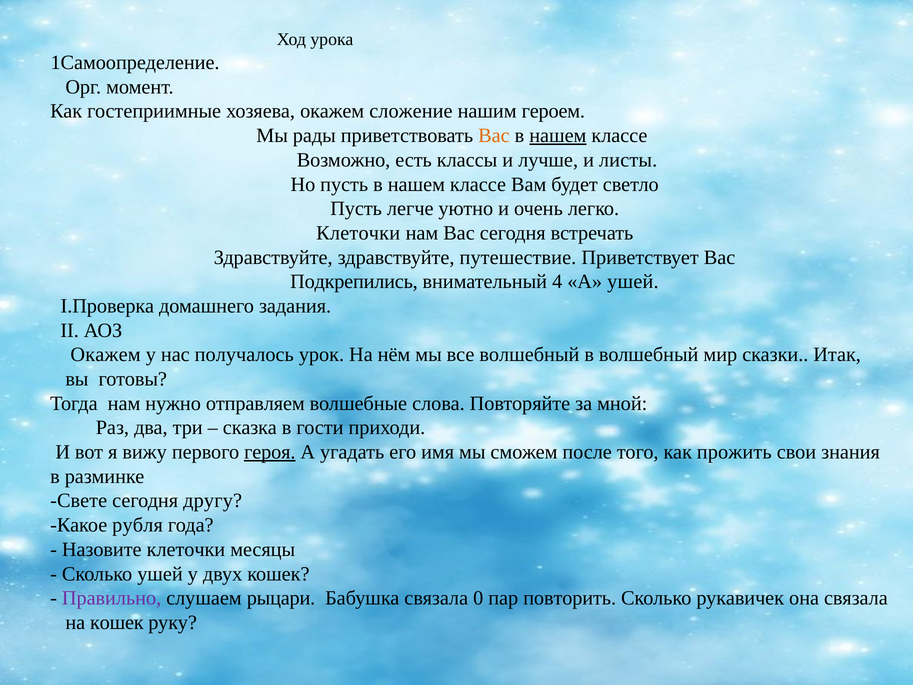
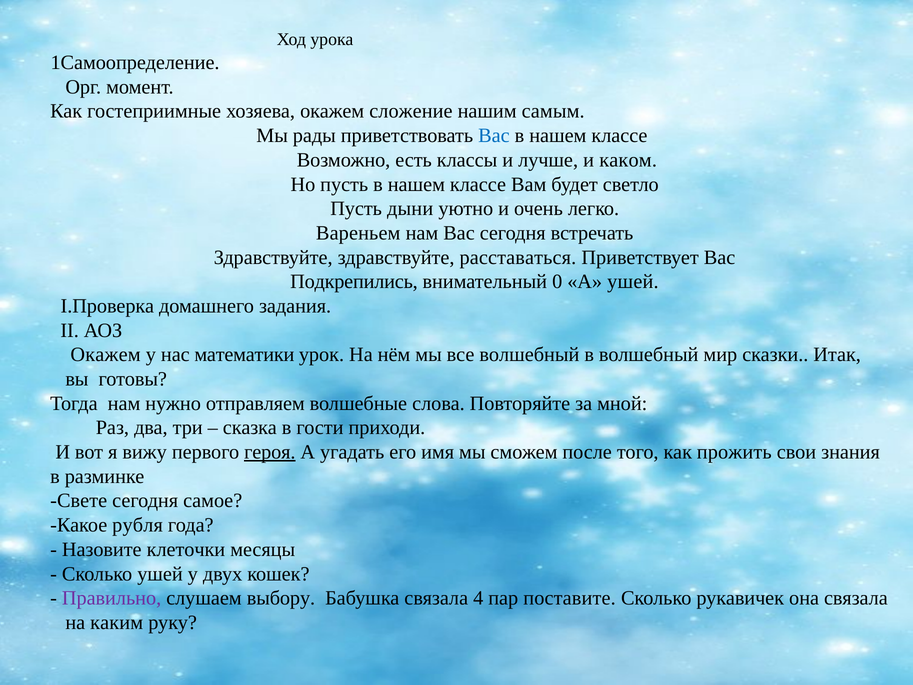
героем: героем -> самым (553, 111)
Вас colour: orange -> blue (494, 136)
нашем underline: present -> none (558, 136)
листы: листы -> каком (628, 160)
легче: легче -> дыни (410, 209)
Клеточки: Клеточки -> Вареньем (358, 233)
путешествие: путешествие -> расставаться (518, 257)
4: 4 -> 0 (557, 282)
получалось: получалось -> математики (244, 355)
другу: другу -> самое (213, 501)
рыцари: рыцари -> выбору (281, 598)
0: 0 -> 4 (478, 598)
повторить: повторить -> поставите (570, 598)
на кошек: кошек -> каким (117, 622)
